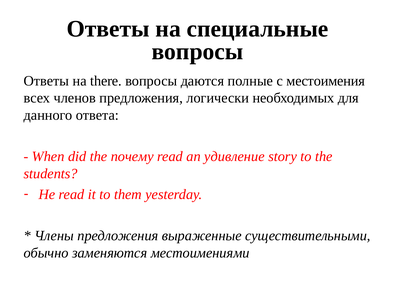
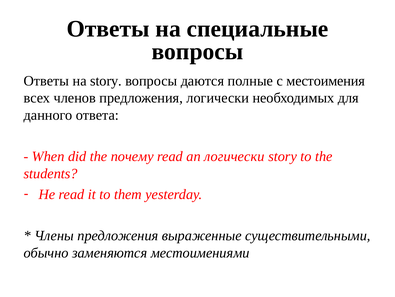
на there: there -> story (106, 81)
an удивление: удивление -> логически (234, 156)
